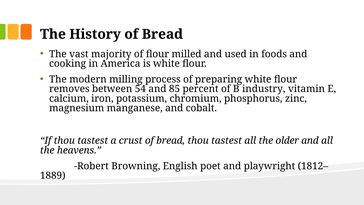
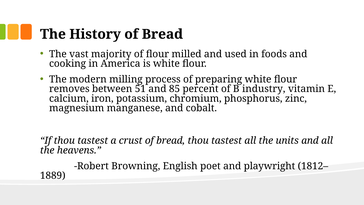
54: 54 -> 51 (140, 89)
older: older -> units (287, 141)
